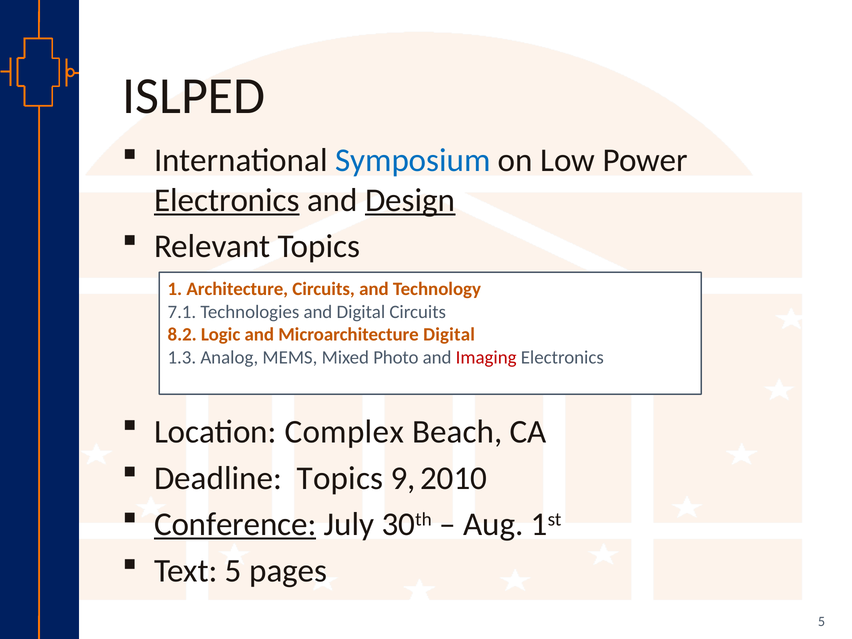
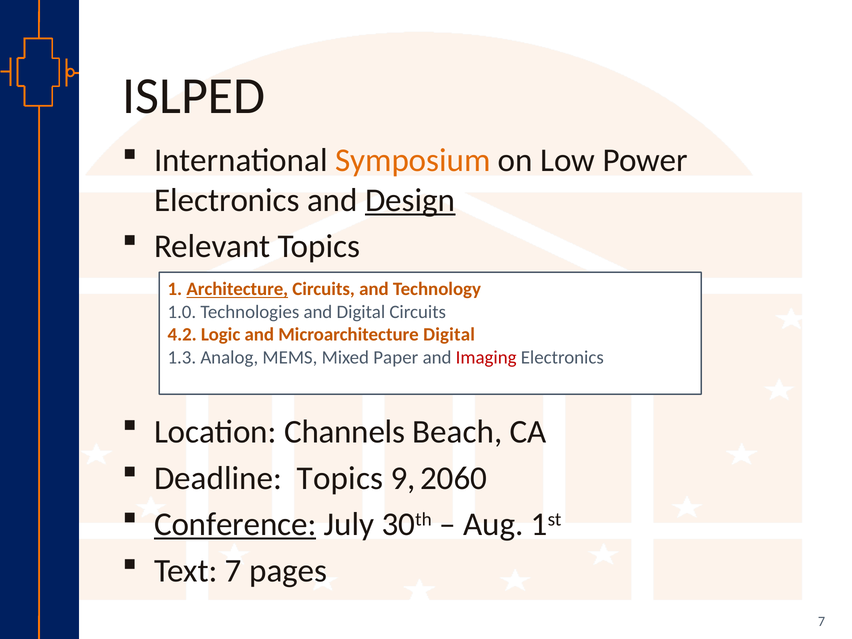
Symposium colour: blue -> orange (413, 160)
Electronics underline: present -> none (227, 200)
Architecture underline: none -> present (237, 289)
7.1: 7.1 -> 1.0 (182, 312)
8.2: 8.2 -> 4.2 (182, 335)
Photo: Photo -> Paper (396, 357)
Complex: Complex -> Channels (345, 432)
2010: 2010 -> 2060 (454, 478)
Text 5: 5 -> 7 (233, 571)
5: 5 -> 7 (822, 621)
